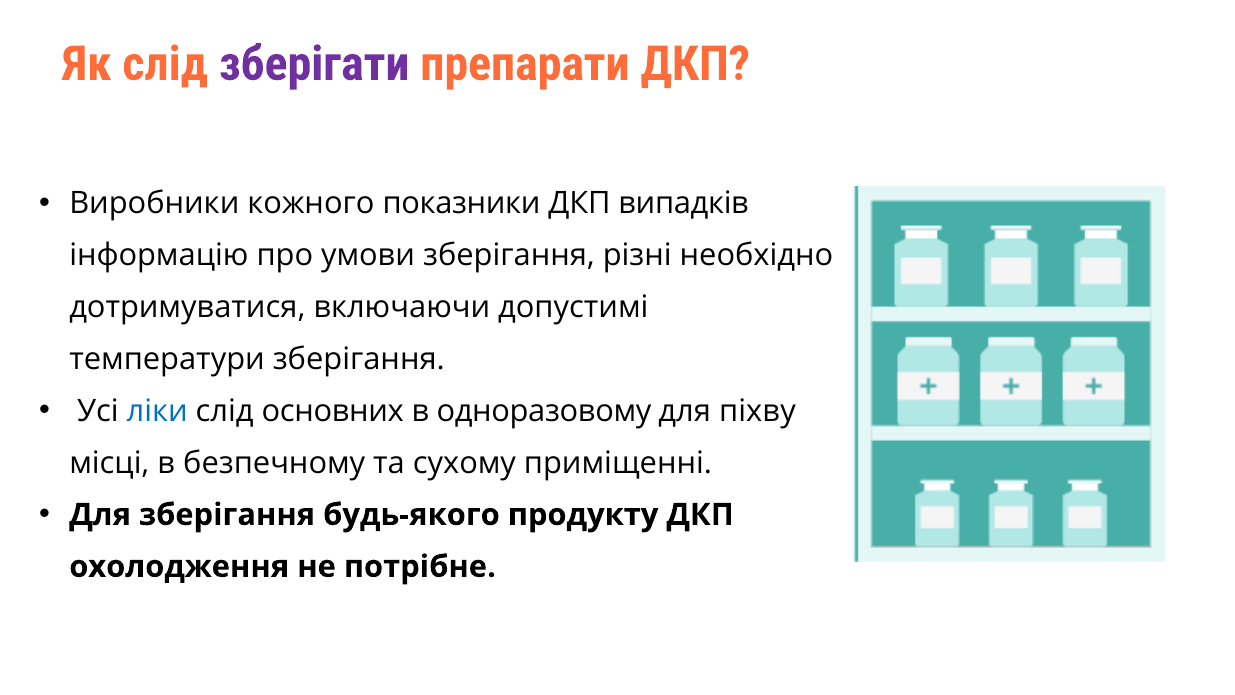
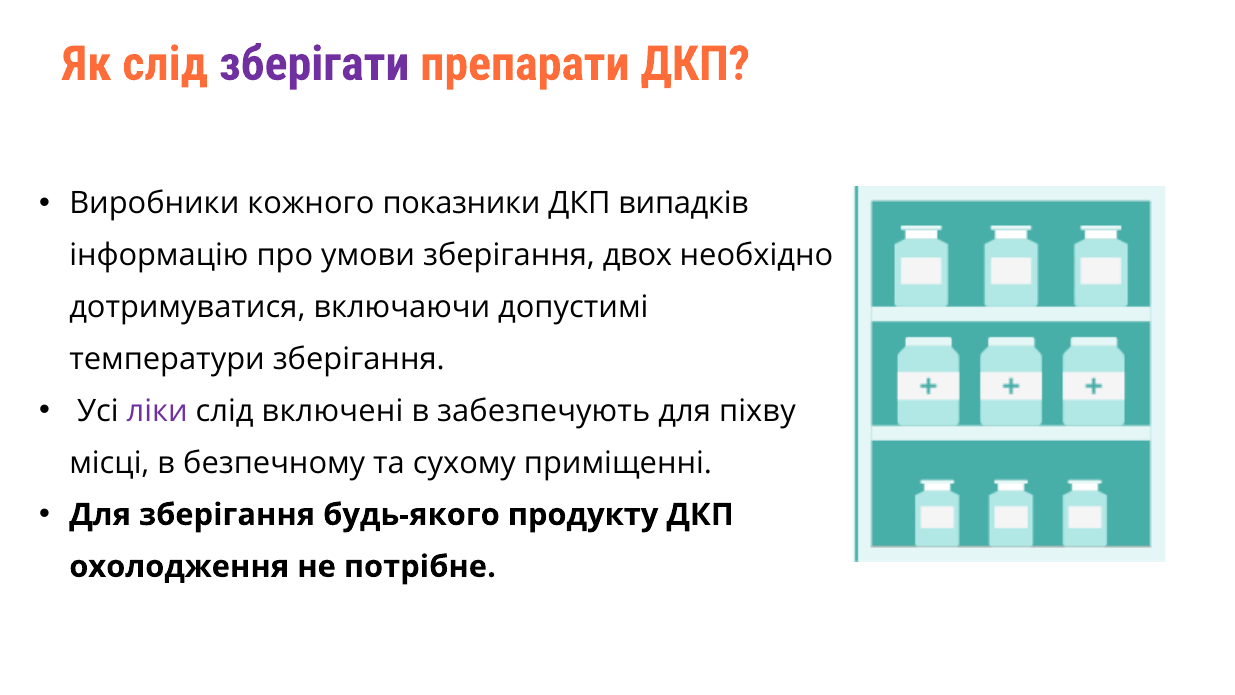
різні: різні -> двох (637, 255)
ліки colour: blue -> purple (157, 411)
основних: основних -> включені (332, 411)
одноразовому: одноразовому -> забезпечують (544, 411)
